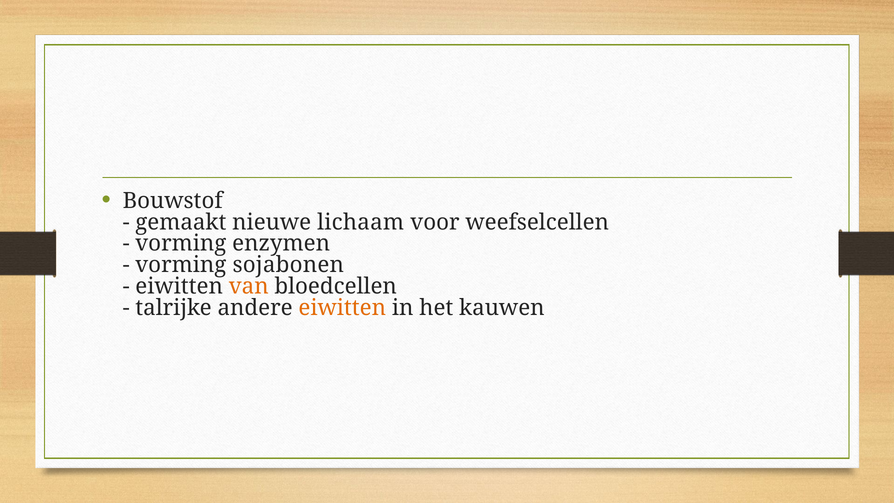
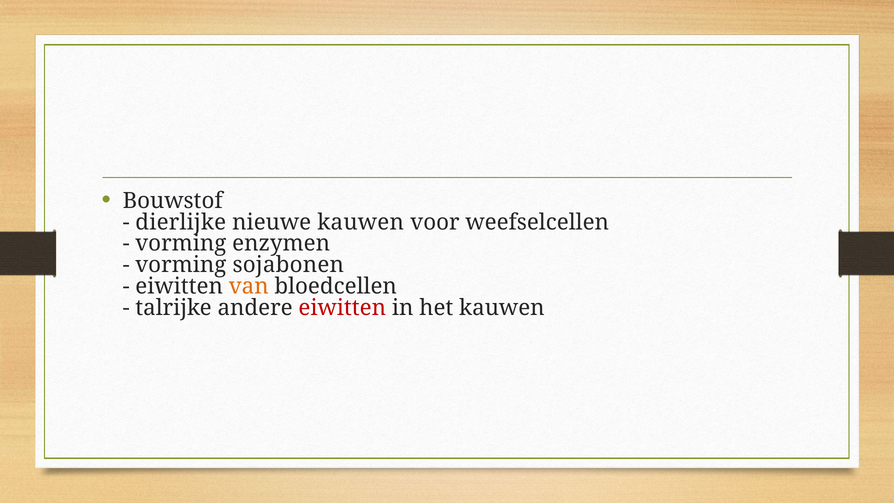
gemaakt: gemaakt -> dierlijke (181, 222)
nieuwe lichaam: lichaam -> kauwen (361, 222)
eiwitten colour: orange -> red (342, 308)
